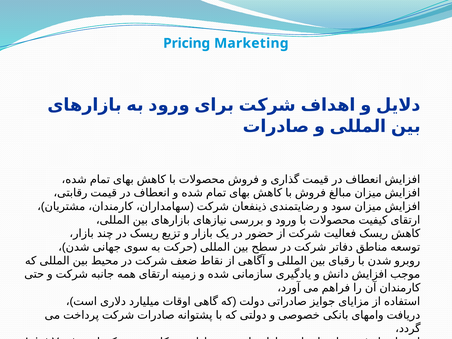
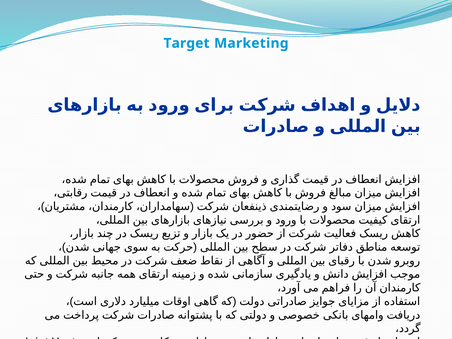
Pricing: Pricing -> Target (187, 43)
